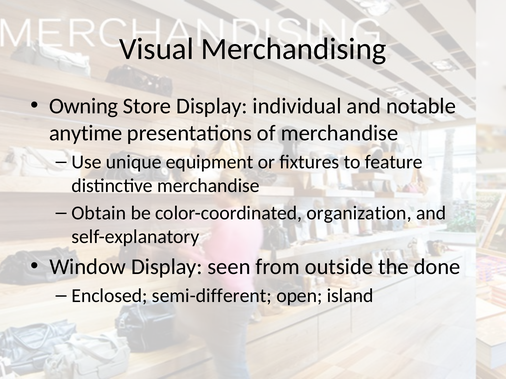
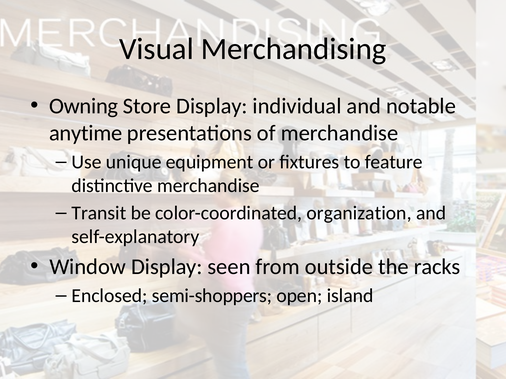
Obtain: Obtain -> Transit (99, 213)
done: done -> racks (437, 267)
semi-different: semi-different -> semi-shoppers (212, 296)
